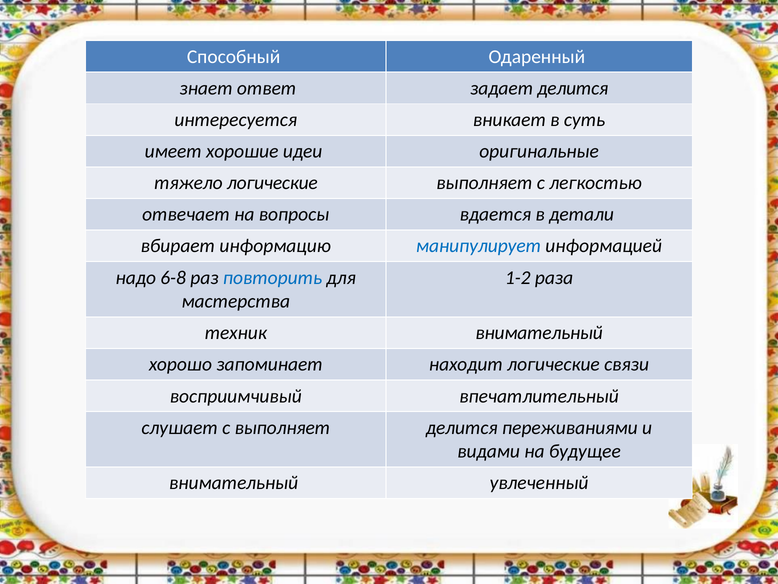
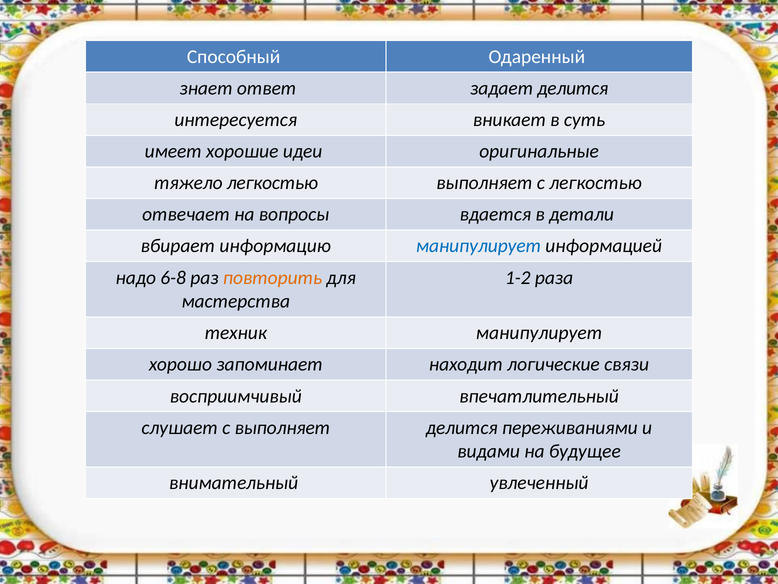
тяжело логические: логические -> легкостью (272, 183)
повторить colour: blue -> orange (273, 277)
техник внимательный: внимательный -> манипулирует (539, 333)
